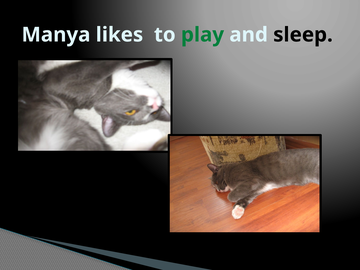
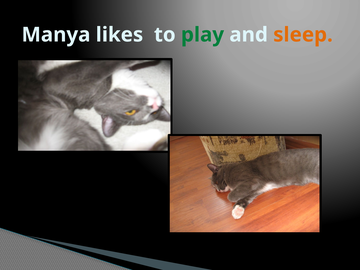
sleep colour: black -> orange (303, 35)
